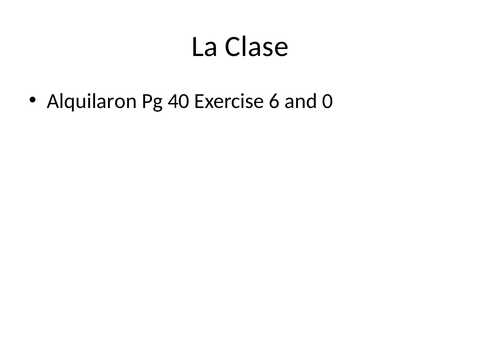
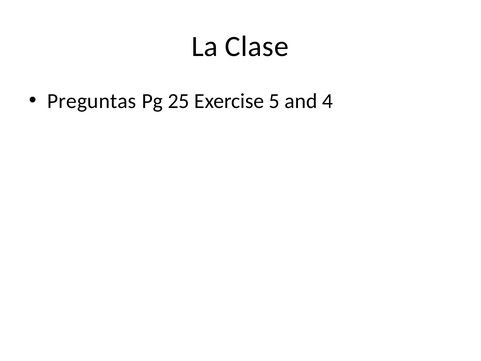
Alquilaron: Alquilaron -> Preguntas (92, 101)
40: 40 -> 25 (179, 101)
6: 6 -> 5 (274, 101)
0: 0 -> 4 (328, 101)
